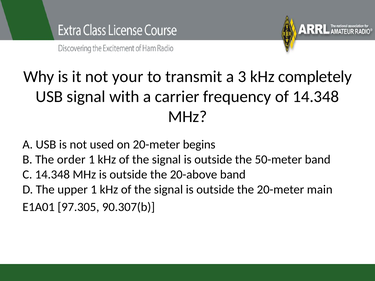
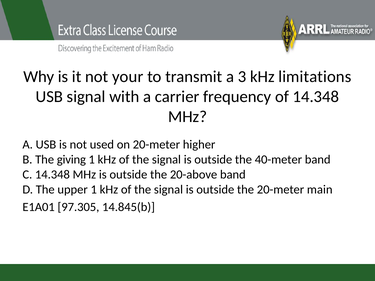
completely: completely -> limitations (315, 77)
begins: begins -> higher (199, 145)
order: order -> giving (71, 160)
50-meter: 50-meter -> 40-meter (278, 160)
90.307(b: 90.307(b -> 14.845(b (129, 207)
